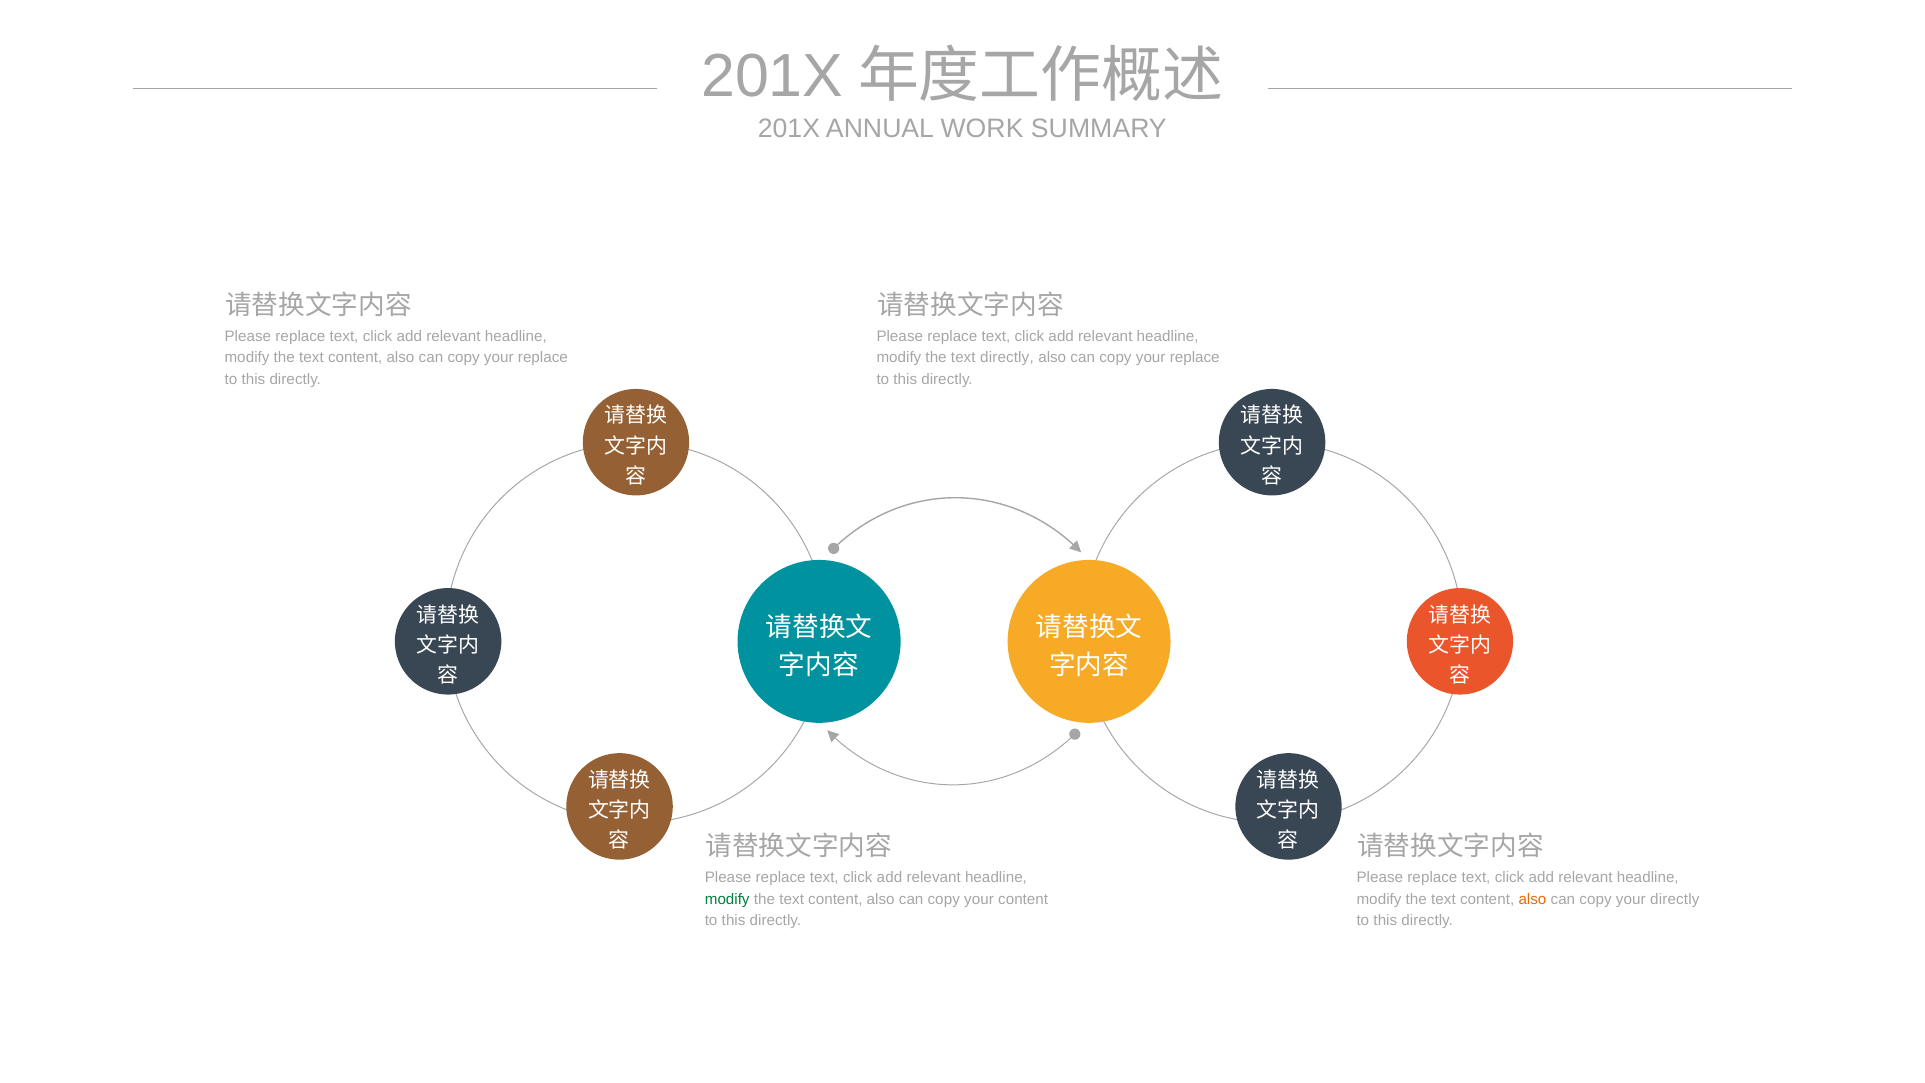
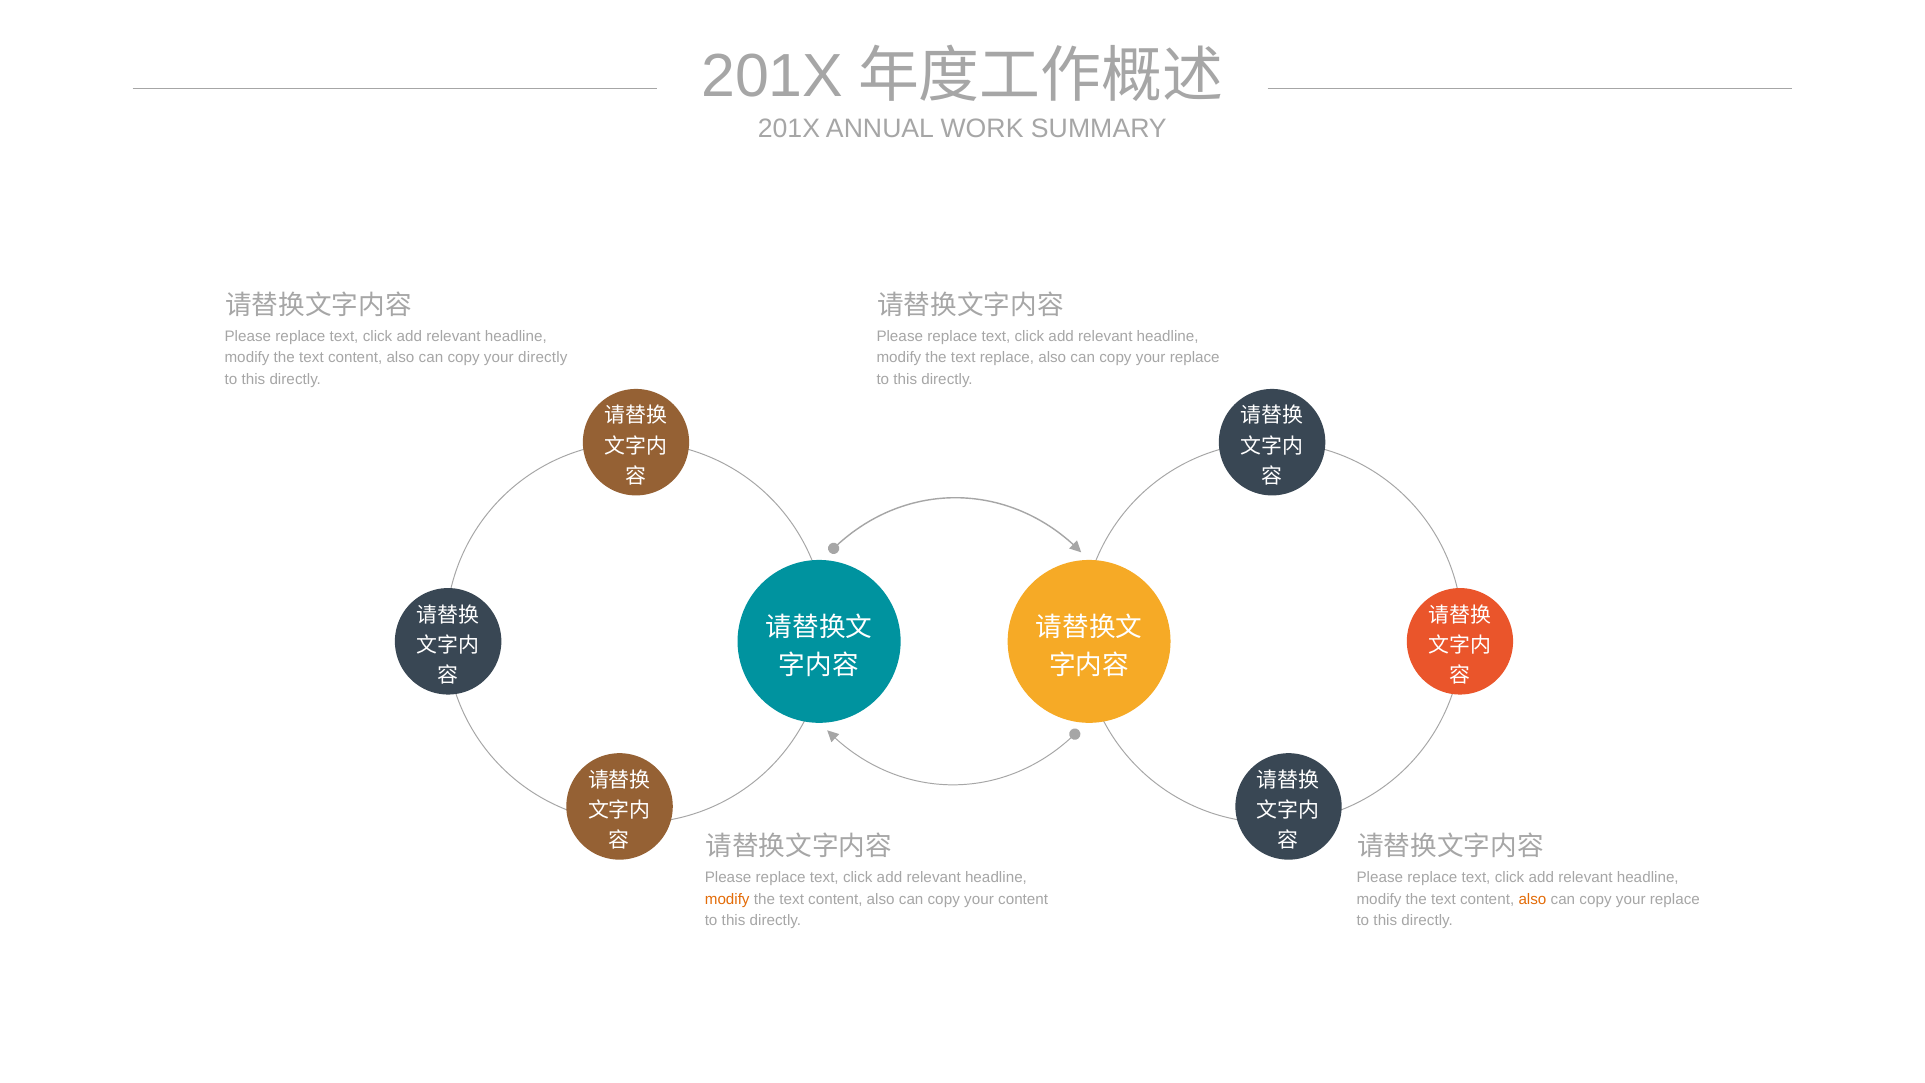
replace: replace -> directly (543, 358)
text directly: directly -> replace (1007, 358)
modify colour: green -> orange (727, 899)
directly: directly -> replace (1675, 899)
